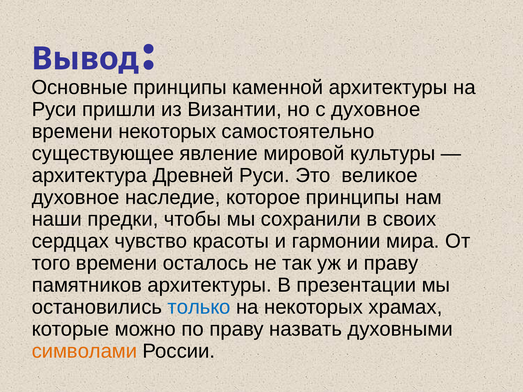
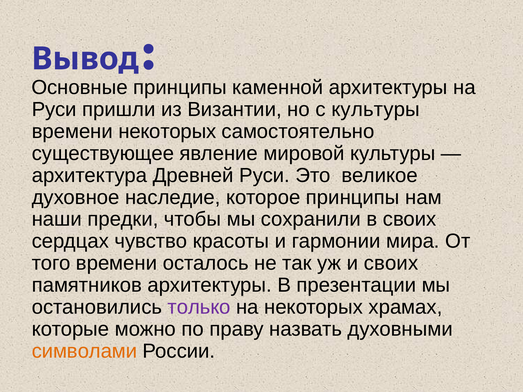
с духовное: духовное -> культуры (376, 110)
и праву: праву -> своих (391, 263)
только colour: blue -> purple (199, 307)
